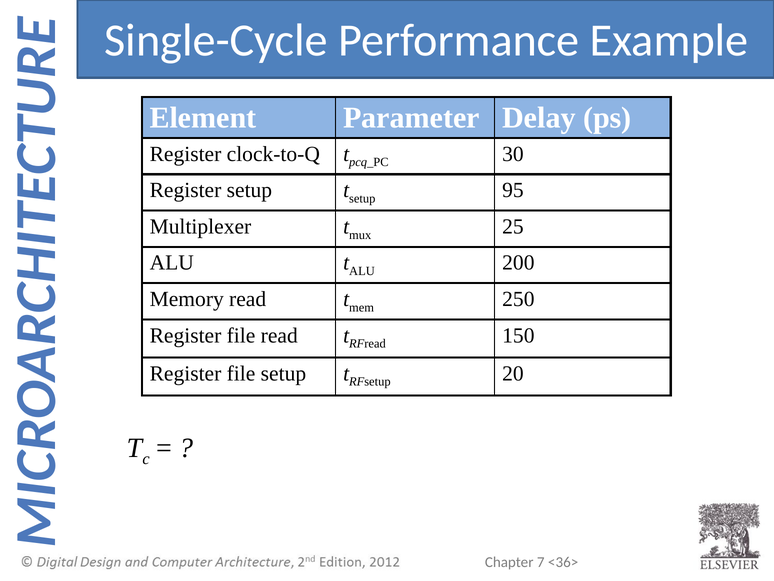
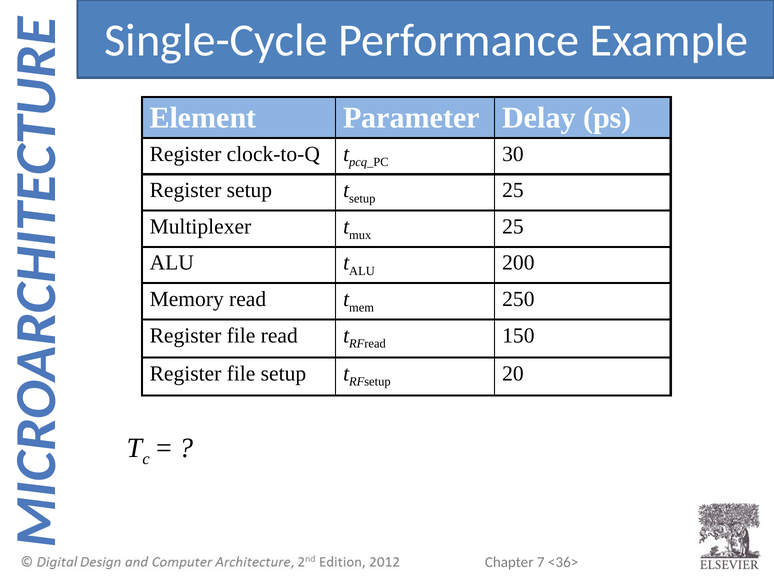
setup 95: 95 -> 25 (513, 190)
